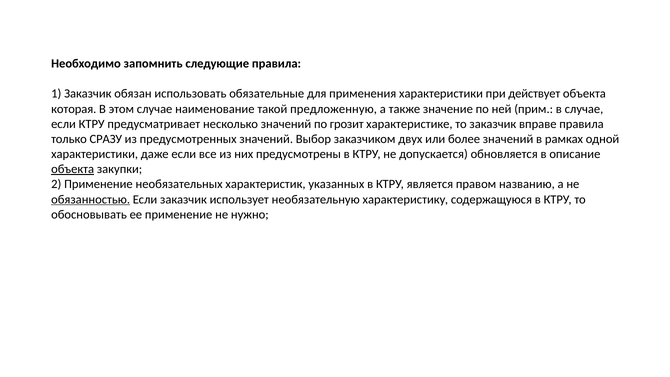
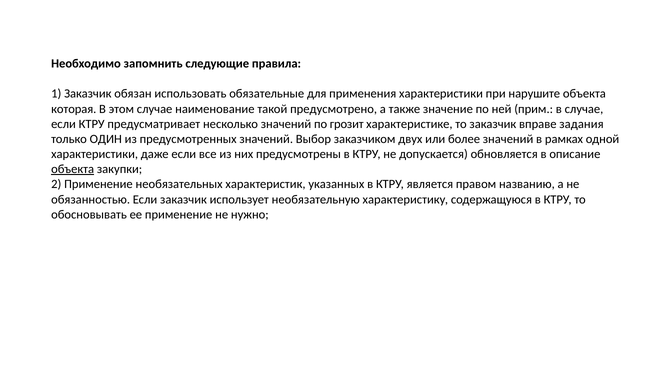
действует: действует -> нарушите (534, 94)
предложенную: предложенную -> предусмотрено (334, 109)
вправе правила: правила -> задания (581, 124)
СРАЗУ: СРАЗУ -> ОДИН (106, 139)
обязанностью underline: present -> none (91, 199)
